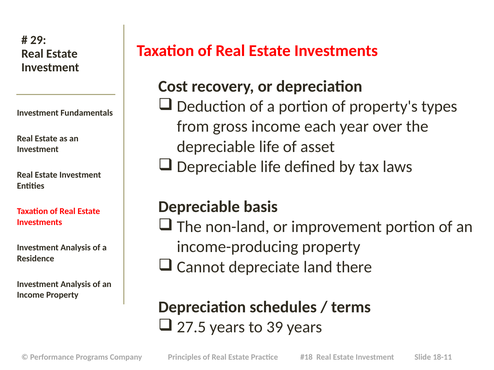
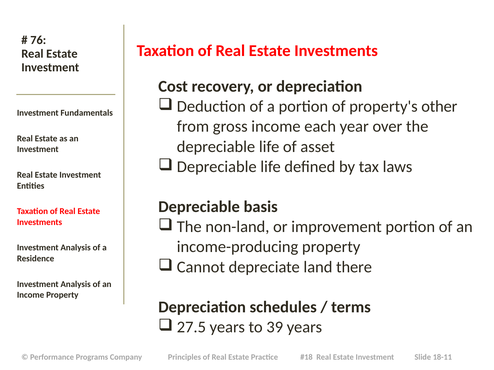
29: 29 -> 76 (38, 40)
types: types -> other (439, 107)
